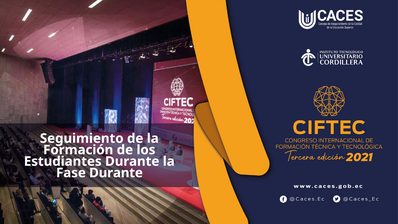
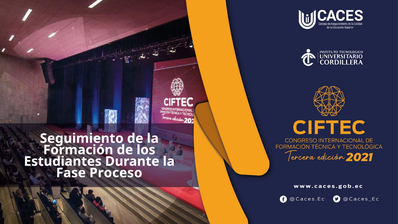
Fase Durante: Durante -> Proceso (116, 173)
